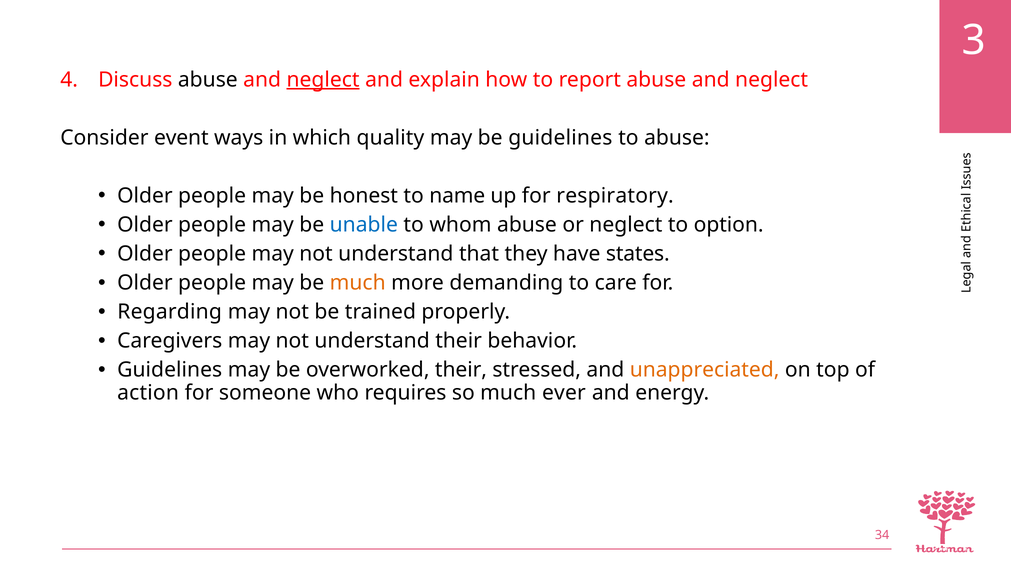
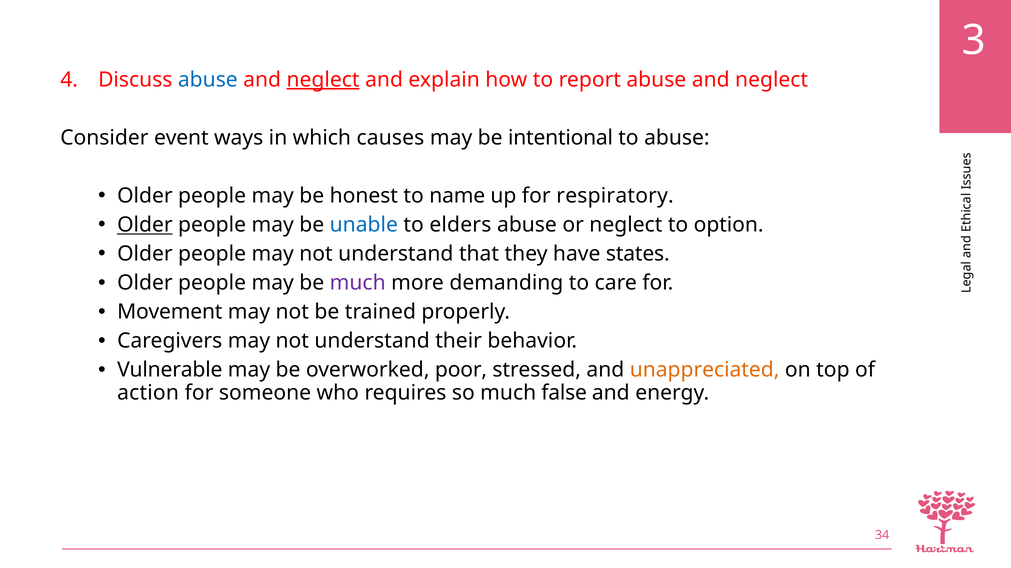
abuse colour: black -> blue (208, 80)
quality: quality -> causes (390, 138)
be guidelines: guidelines -> intentional (561, 138)
Older underline: none -> present (145, 225)
whom: whom -> elders (460, 225)
much colour: orange -> purple (358, 283)
Regarding: Regarding -> Movement (170, 312)
Guidelines: Guidelines -> Vulnerable (170, 370)
overworked their: their -> poor (461, 370)
ever: ever -> false (564, 393)
